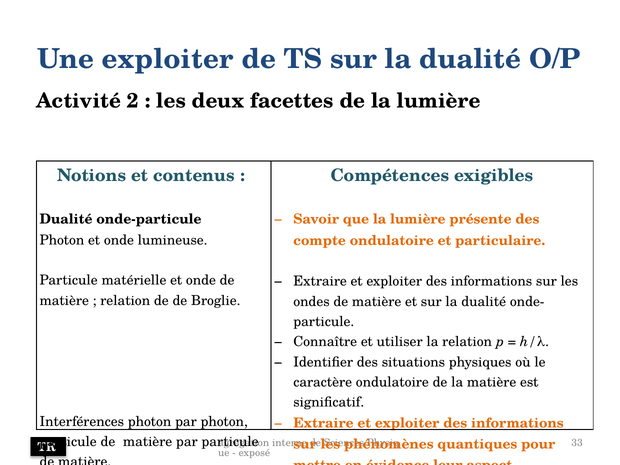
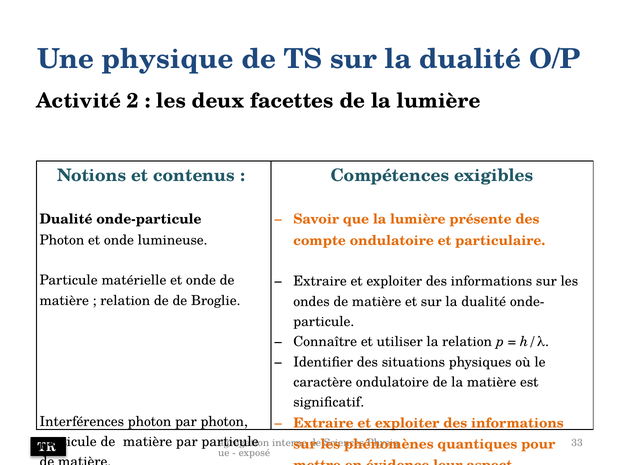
Une exploiter: exploiter -> physique (168, 59)
